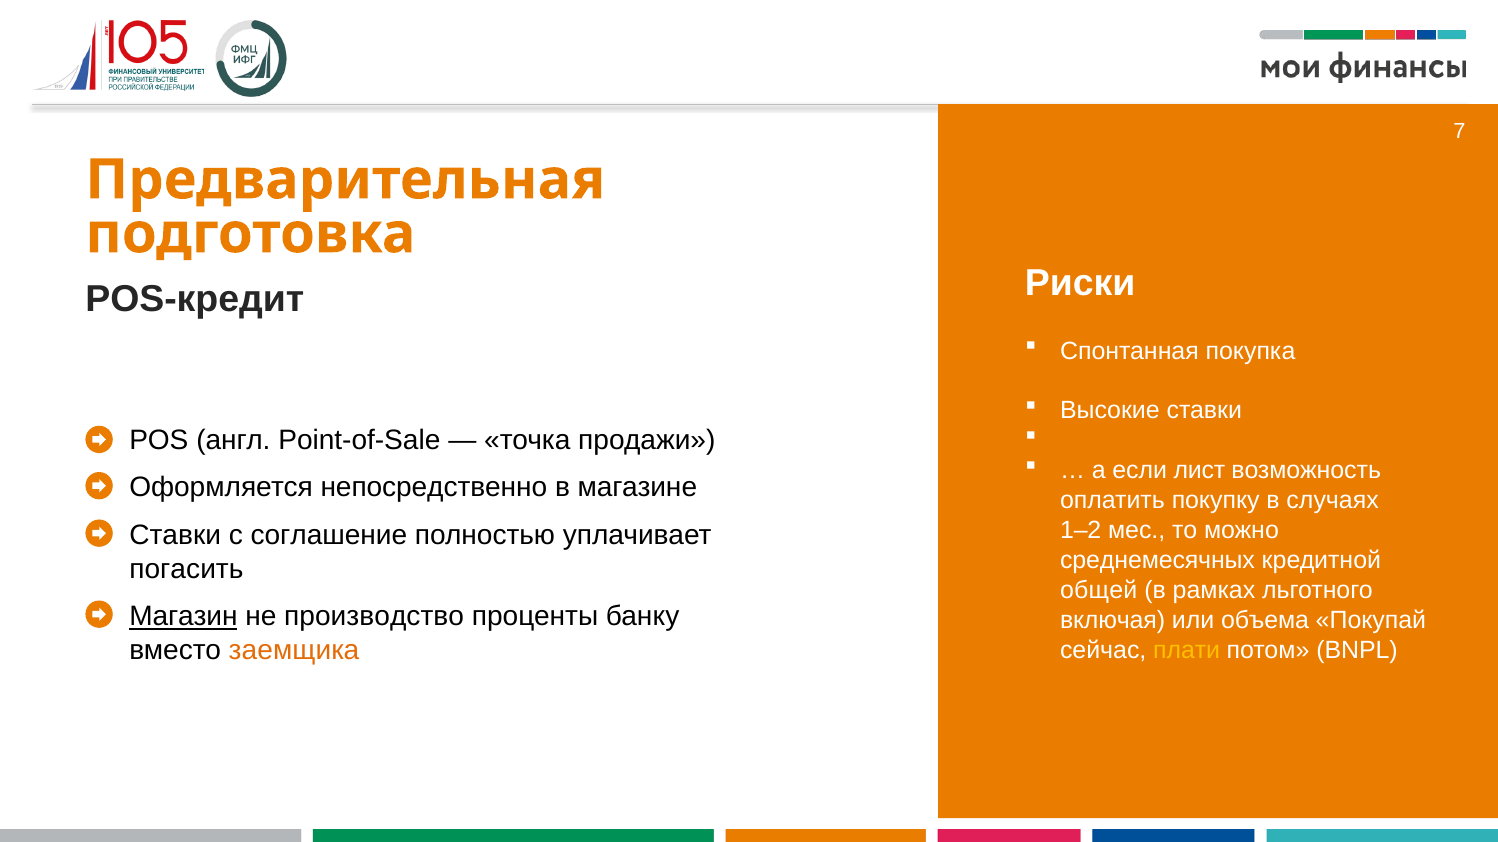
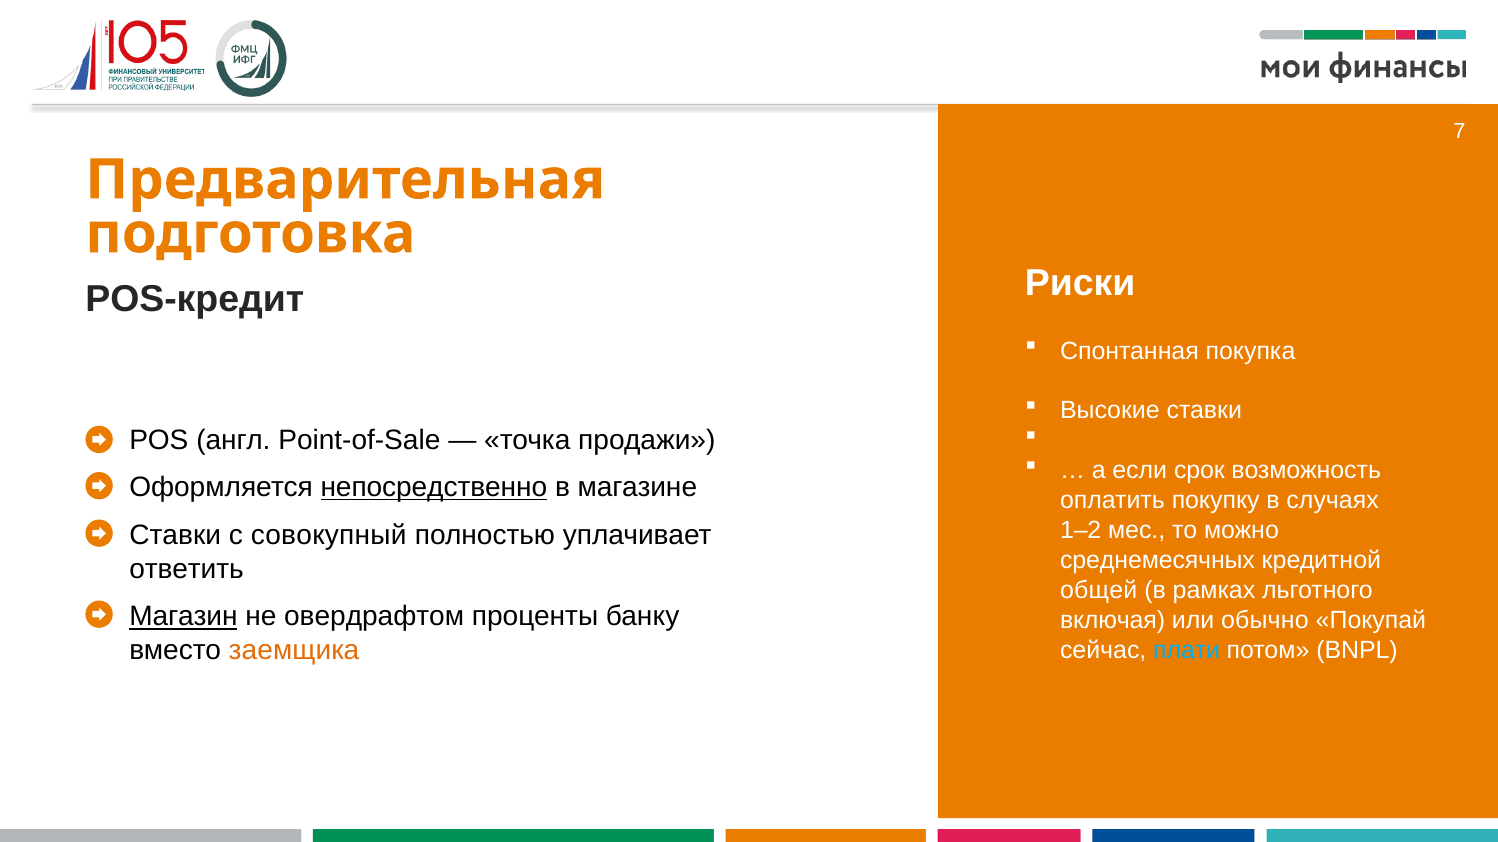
лист: лист -> срок (1199, 471)
непосредственно underline: none -> present (434, 488)
соглашение: соглашение -> совокупный (329, 536)
погасить: погасить -> ответить (186, 569)
производство: производство -> овердрафтом (374, 617)
объема: объема -> обычно (1265, 621)
плати colour: yellow -> light blue (1187, 651)
